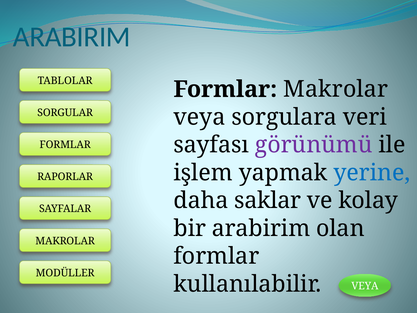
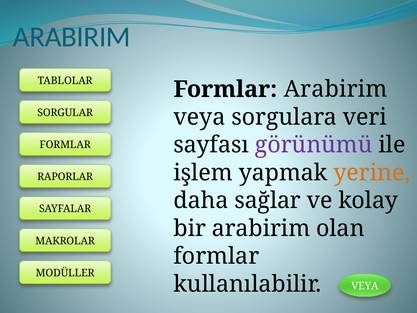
Formlar Makrolar: Makrolar -> Arabirim (336, 89)
yerine colour: blue -> orange (372, 173)
saklar: saklar -> sağlar (268, 200)
